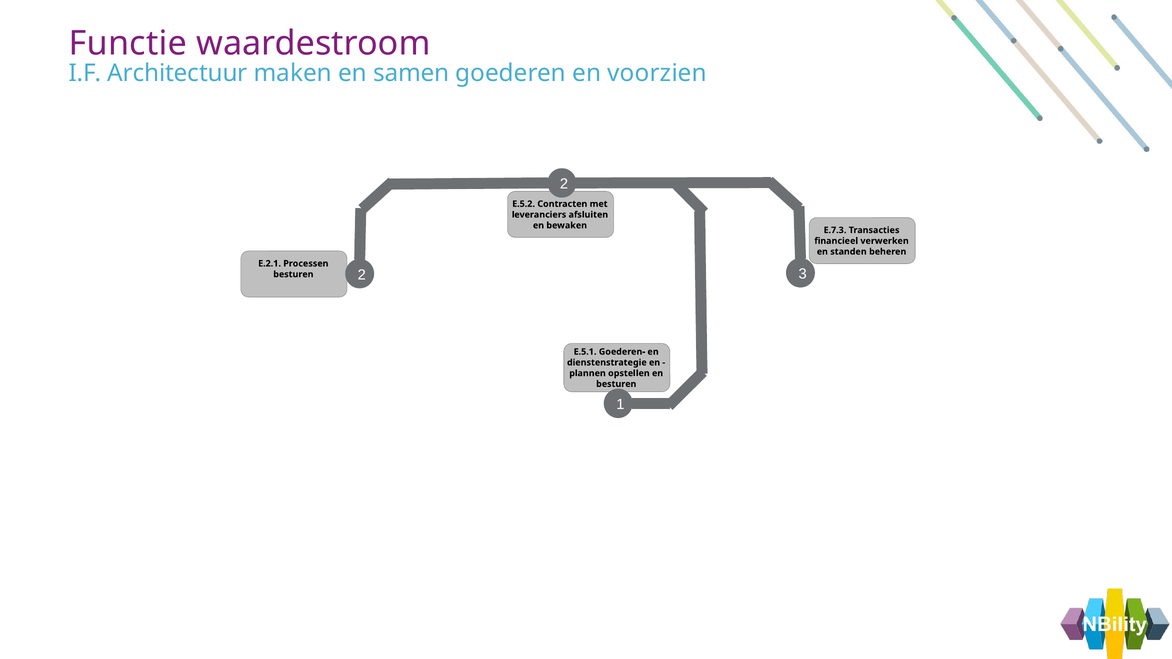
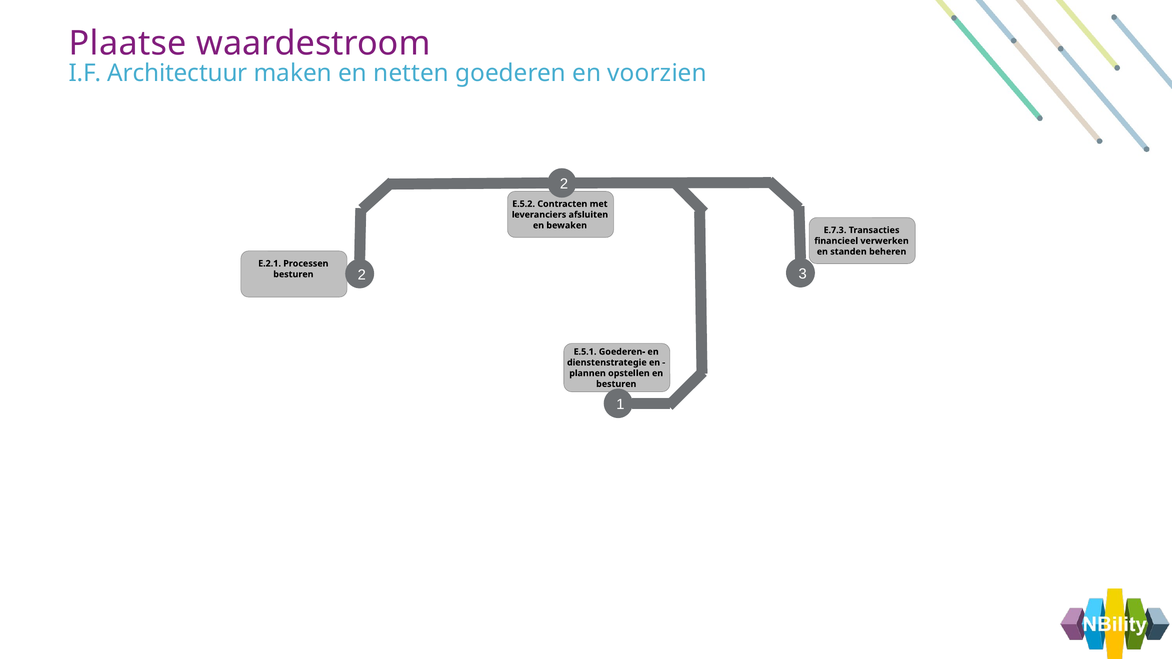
Functie: Functie -> Plaatse (128, 43)
samen: samen -> netten (411, 73)
